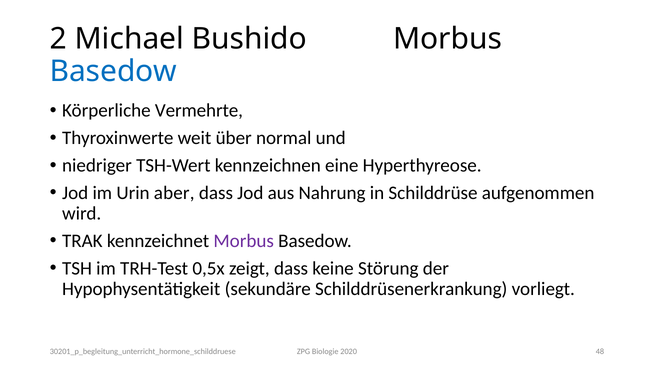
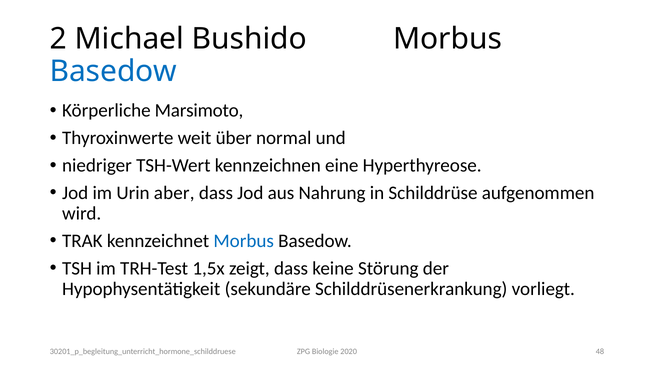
Vermehrte: Vermehrte -> Marsimoto (199, 111)
Morbus colour: purple -> blue (244, 241)
0,5x: 0,5x -> 1,5x (209, 268)
